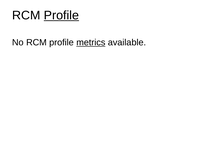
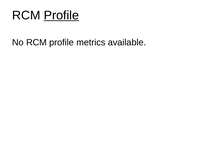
metrics underline: present -> none (91, 43)
